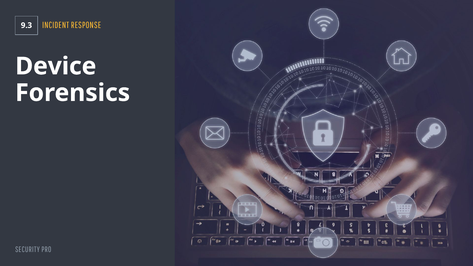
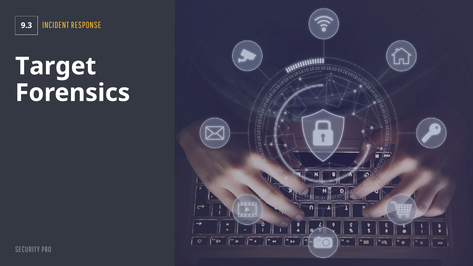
Device: Device -> Target (56, 66)
